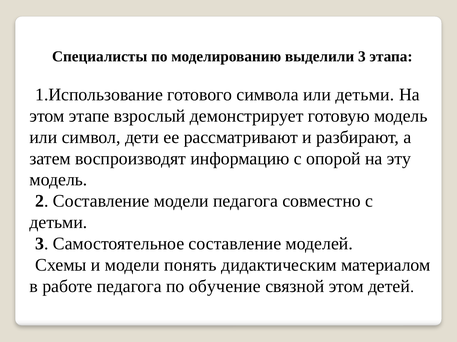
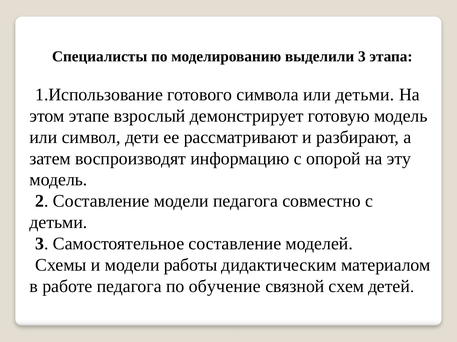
понять: понять -> работы (191, 266)
связной этом: этом -> схем (346, 287)
